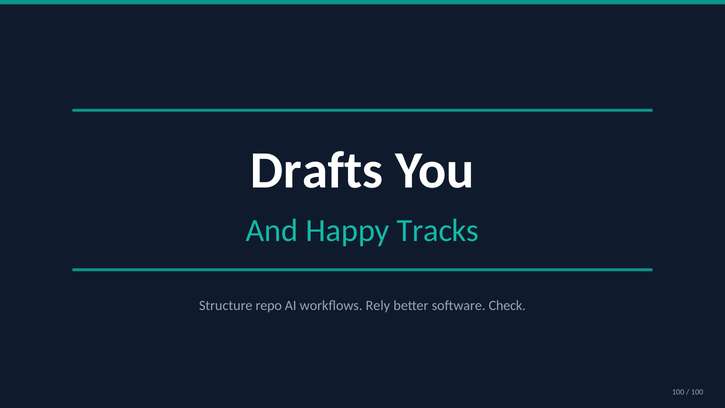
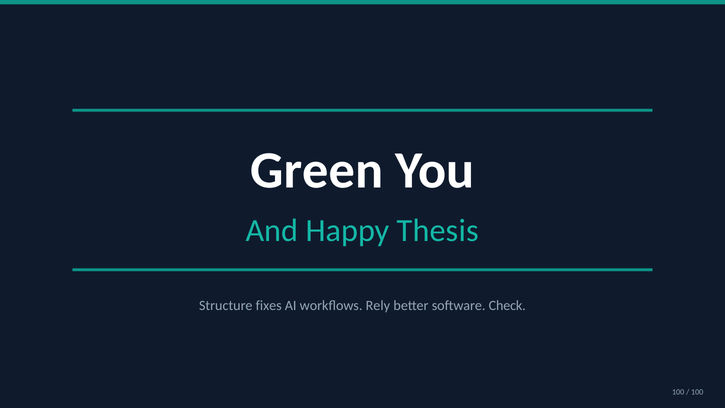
Drafts: Drafts -> Green (317, 170)
Tracks: Tracks -> Thesis (438, 231)
repo: repo -> fixes (269, 305)
